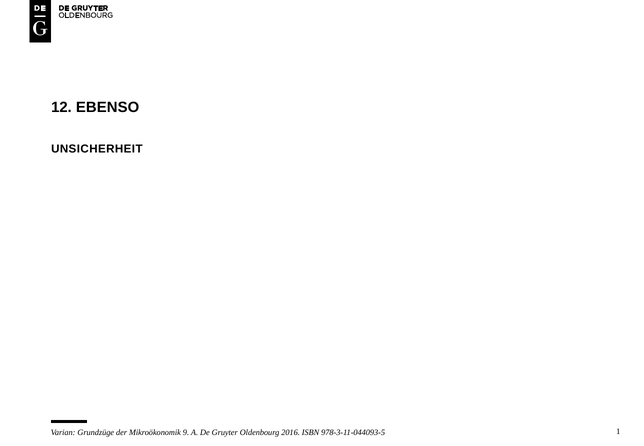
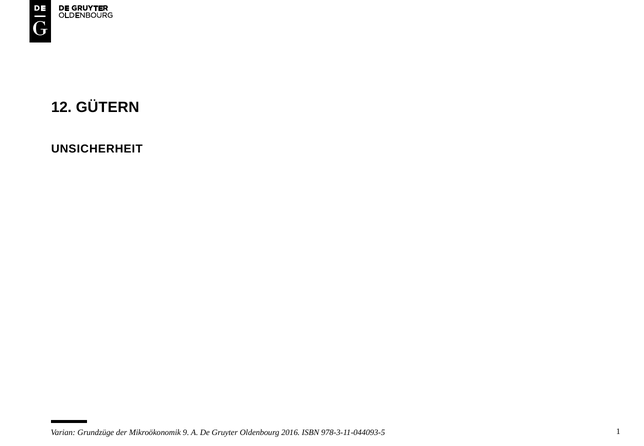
EBENSO: EBENSO -> GÜTERN (108, 107)
